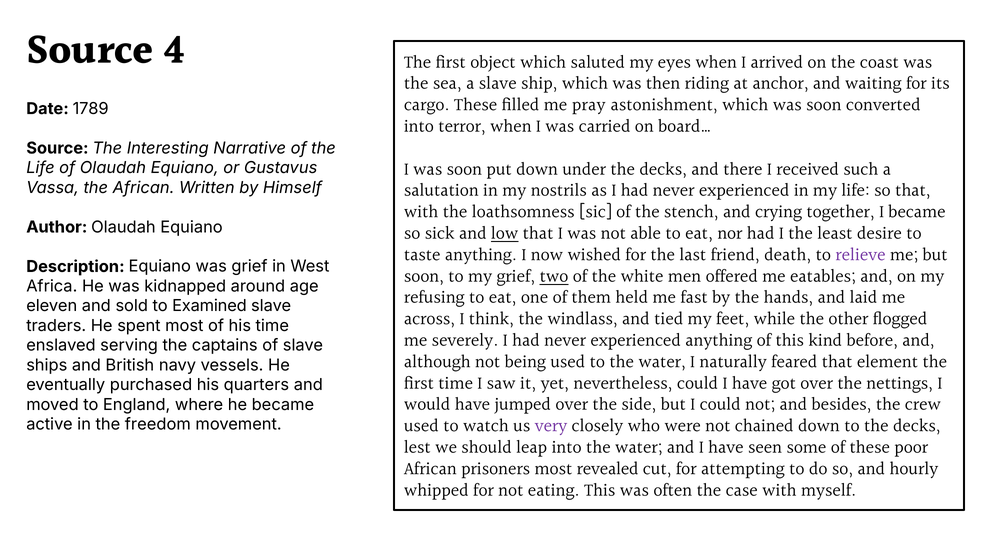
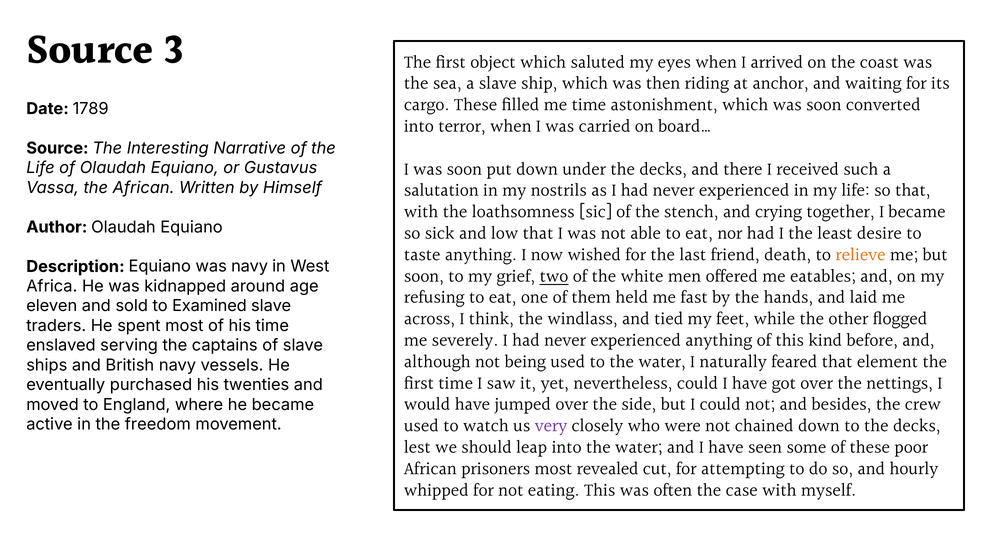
4: 4 -> 3 (174, 51)
me pray: pray -> time (589, 105)
low underline: present -> none (505, 234)
relieve colour: purple -> orange (861, 255)
was grief: grief -> navy (250, 267)
quarters: quarters -> twenties (256, 385)
